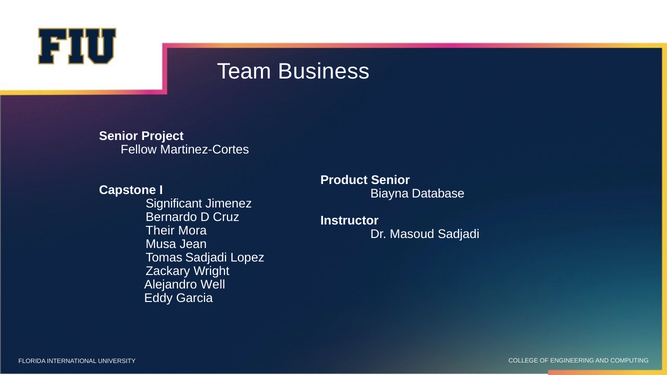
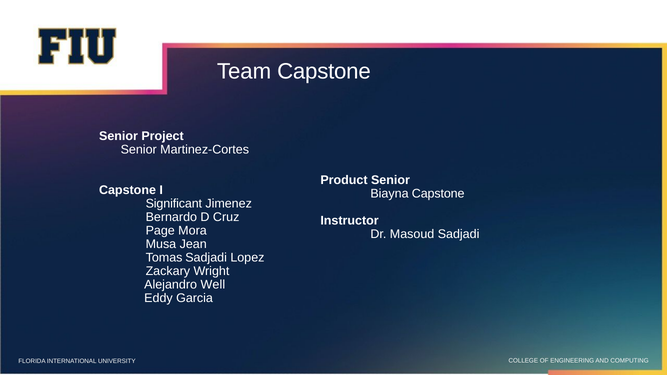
Team Business: Business -> Capstone (324, 72)
Fellow: Fellow -> Senior (139, 150)
Biayna Database: Database -> Capstone (438, 194)
Their: Their -> Page (160, 231)
